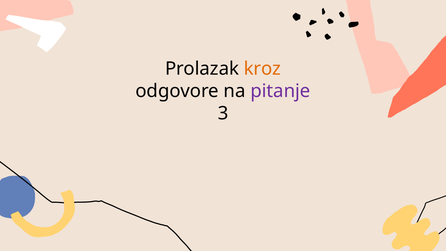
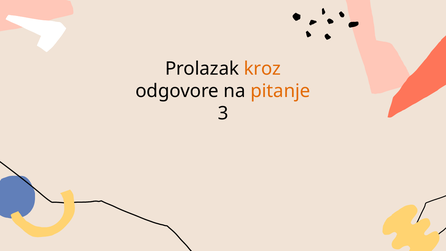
pitanje colour: purple -> orange (280, 91)
